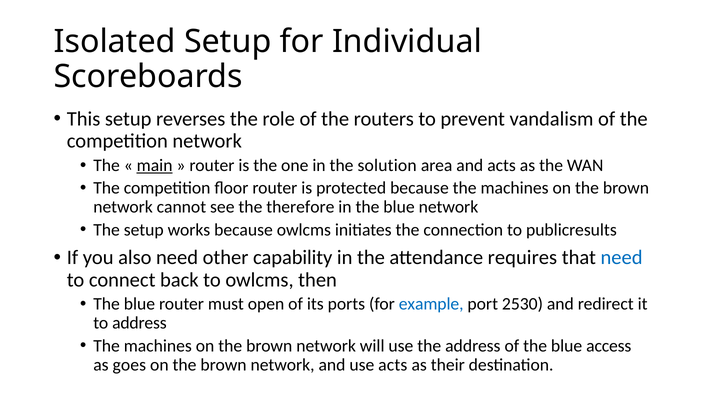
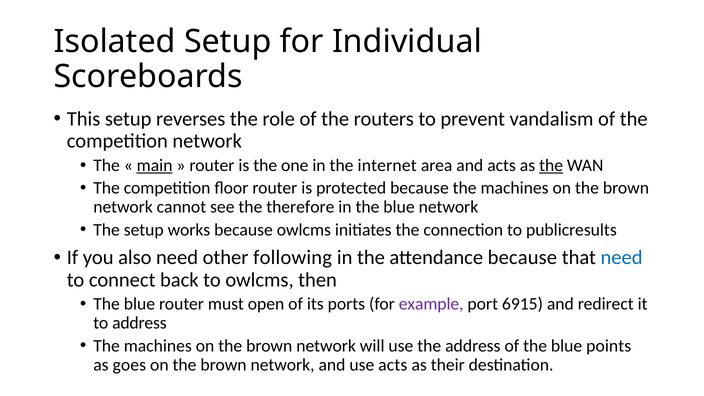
solution: solution -> internet (387, 165)
the underline: none -> present (551, 165)
capability: capability -> following (293, 258)
attendance requires: requires -> because (522, 258)
example colour: blue -> purple (431, 304)
2530: 2530 -> 6915 (522, 304)
access: access -> points (609, 346)
